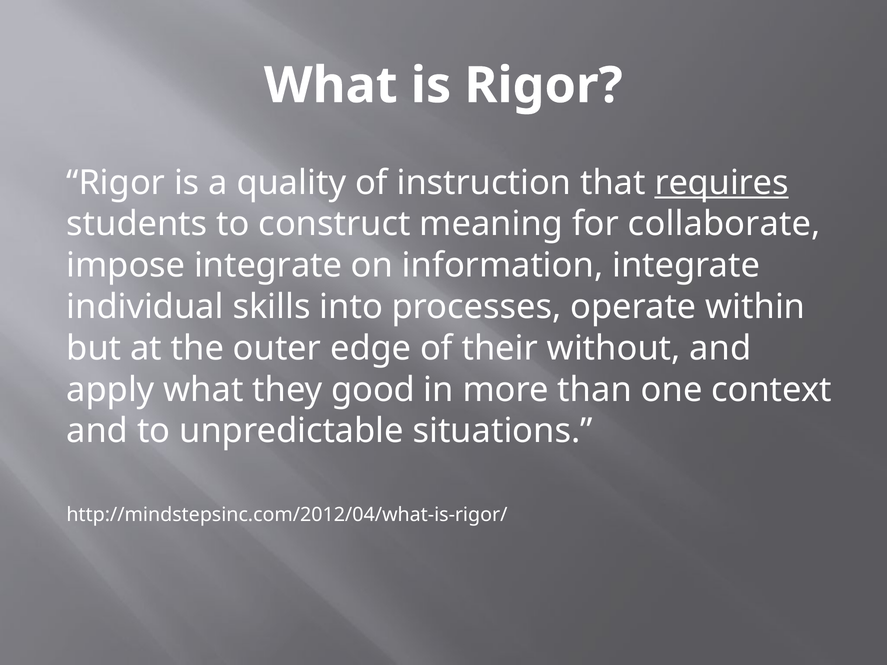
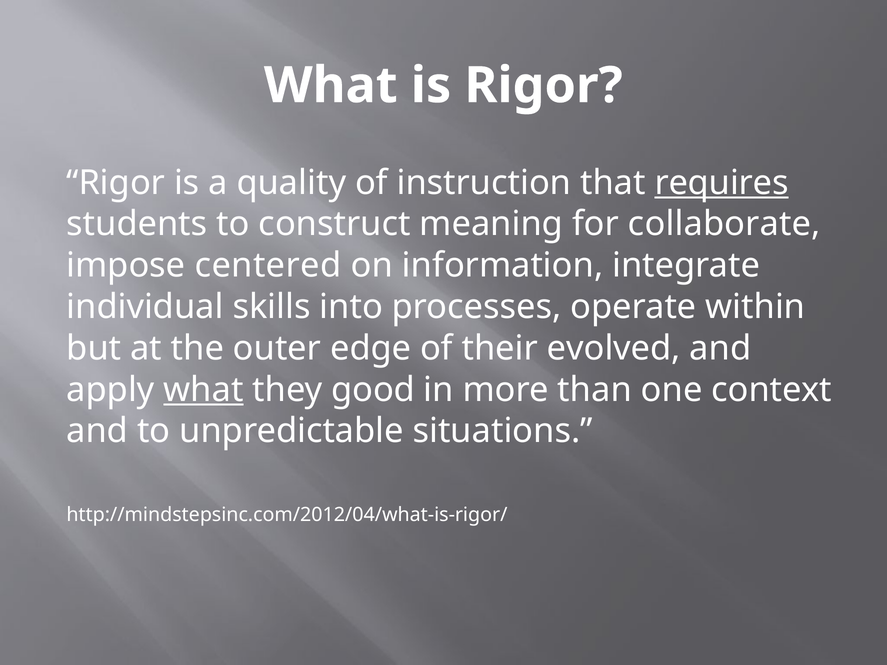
impose integrate: integrate -> centered (268, 266)
without: without -> evolved (614, 348)
what underline: none -> present (203, 390)
